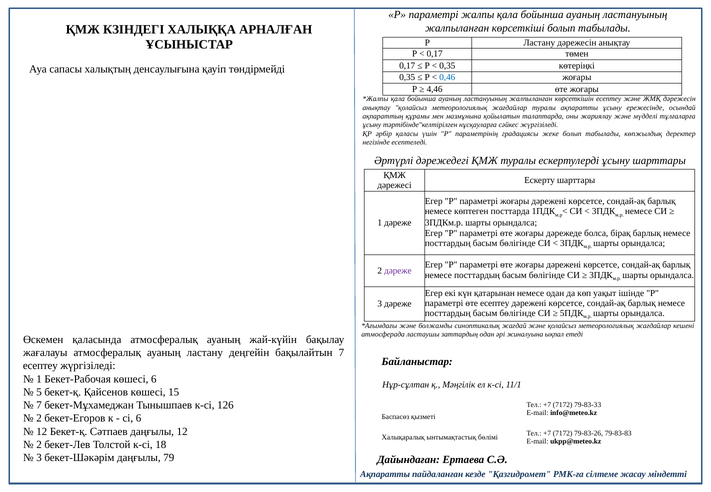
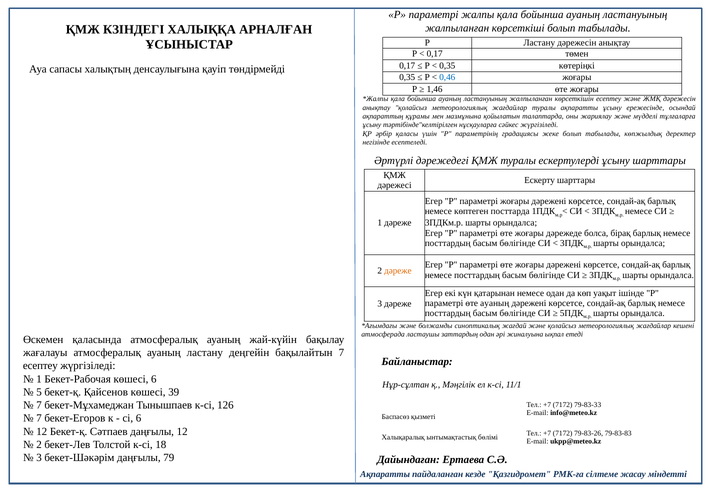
4,46: 4,46 -> 1,46 (435, 89)
дәреже colour: purple -> orange (398, 271)
өте есептеу: есептеу -> ауаның (495, 303)
15: 15 -> 39 (174, 392)
2: 2 -> 7 (39, 419)
